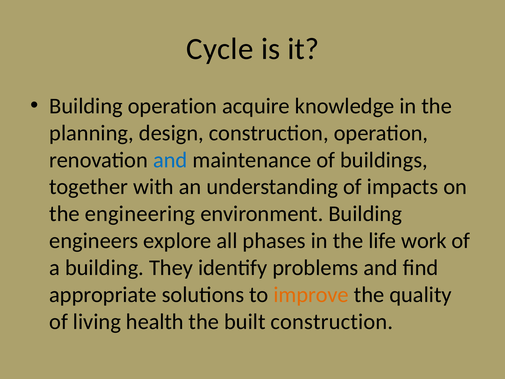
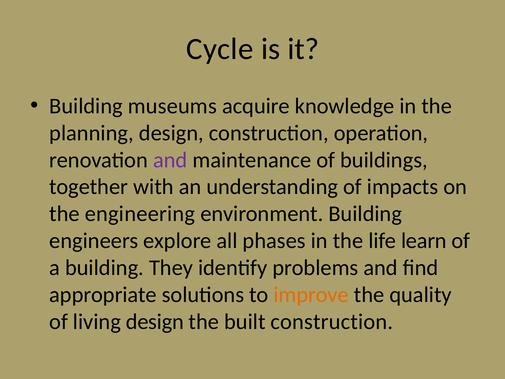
Building operation: operation -> museums (172, 106)
and colour: blue -> purple (170, 160)
work: work -> learn (424, 241)
living health: health -> design (155, 321)
